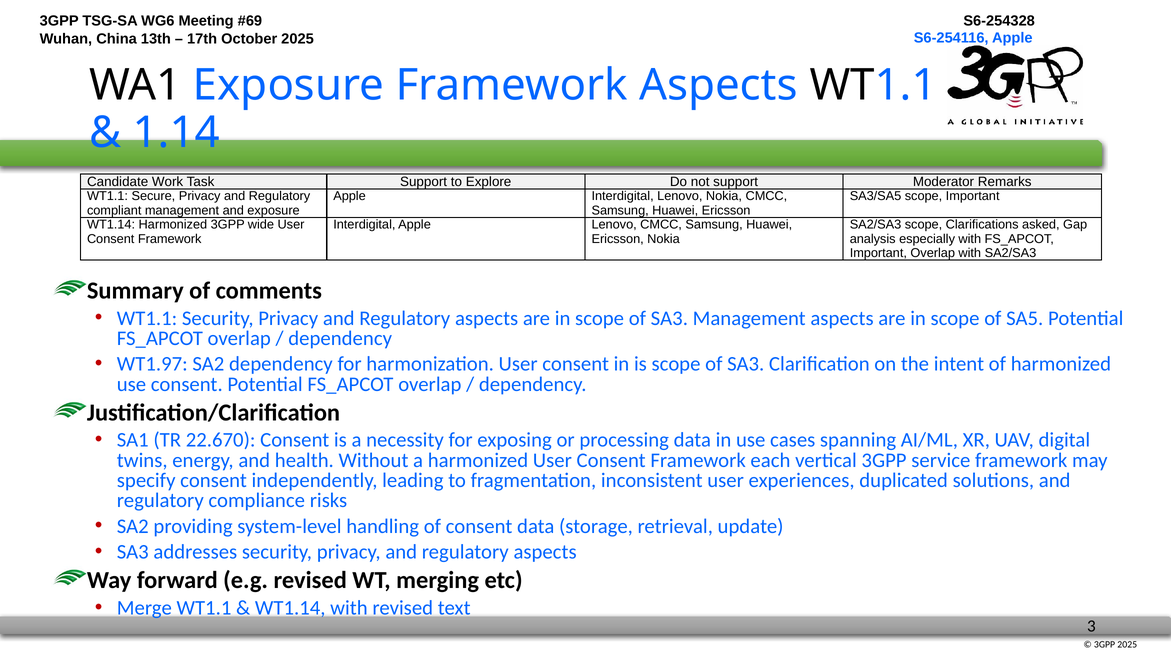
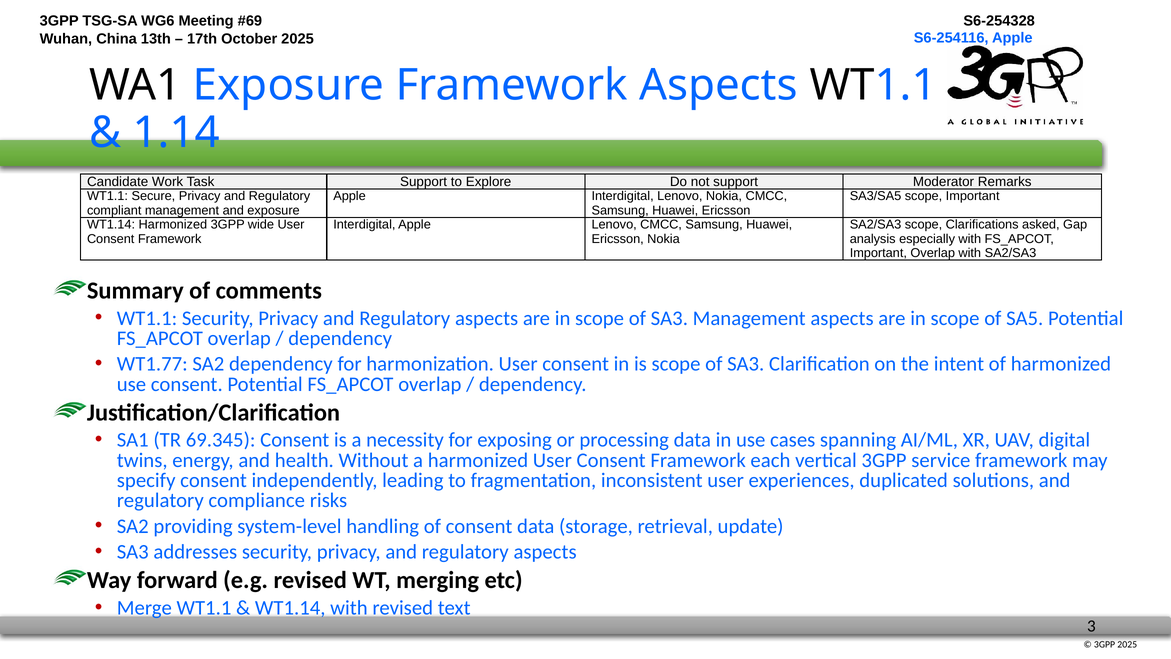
WT1.97: WT1.97 -> WT1.77 (152, 364)
22.670: 22.670 -> 69.345 (221, 440)
